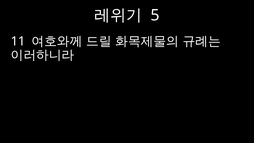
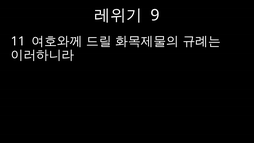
5: 5 -> 9 (155, 15)
